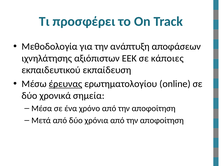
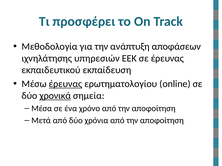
αξιόπιστων: αξιόπιστων -> υπηρεσιών (97, 58)
σε κάποιες: κάποιες -> έρευνας (167, 58)
χρονικά underline: none -> present (55, 96)
